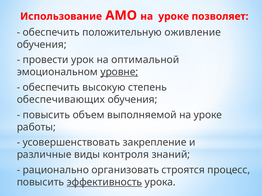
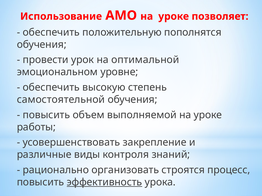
оживление: оживление -> пополнятся (193, 32)
уровне underline: present -> none (119, 72)
обеспечивающих: обеспечивающих -> самостоятельной (61, 100)
